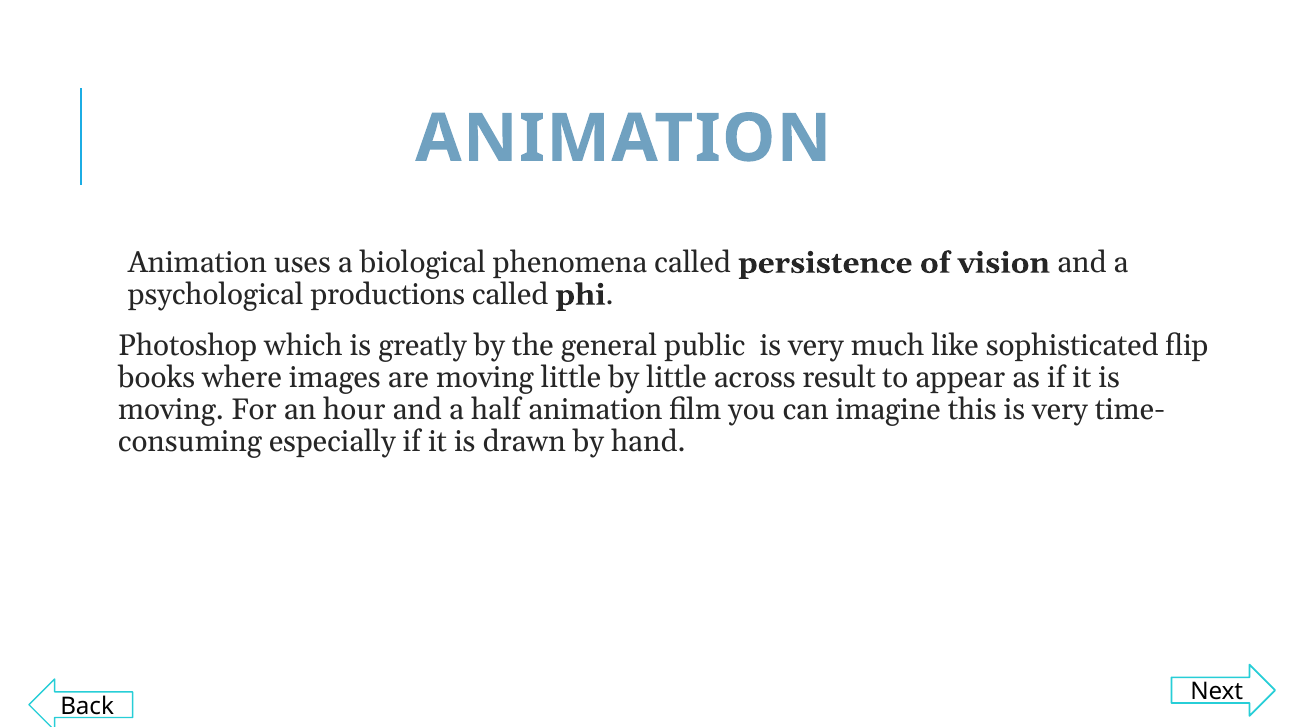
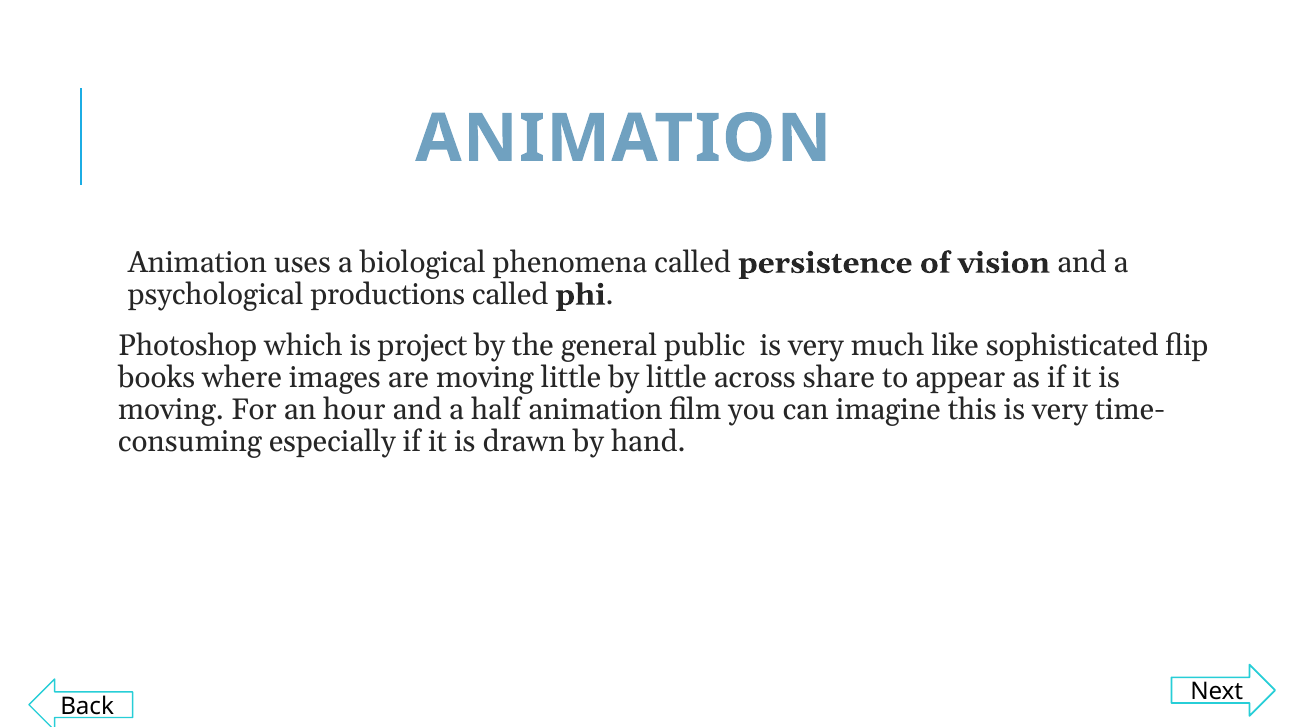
greatly: greatly -> project (423, 346)
result: result -> share (839, 378)
